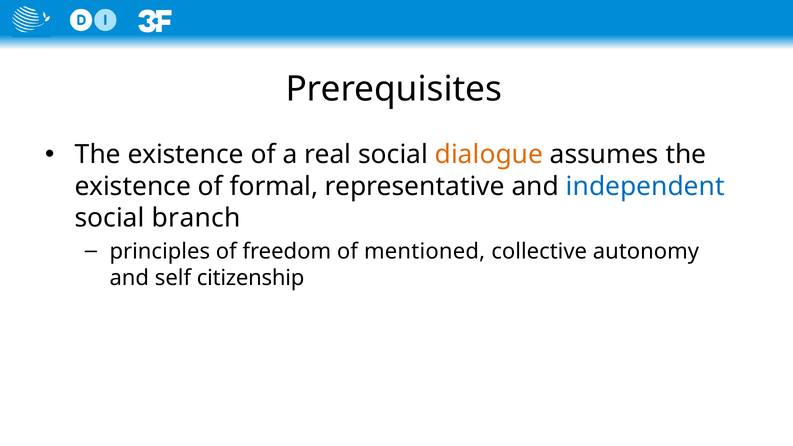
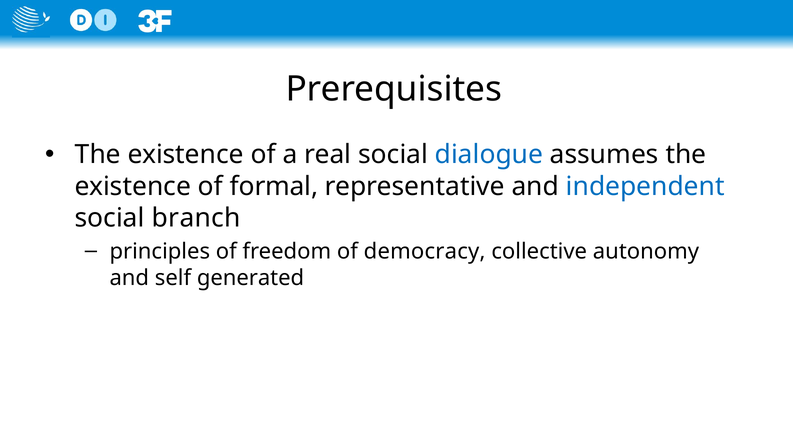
dialogue colour: orange -> blue (489, 155)
mentioned: mentioned -> democracy (425, 251)
citizenship: citizenship -> generated (250, 278)
